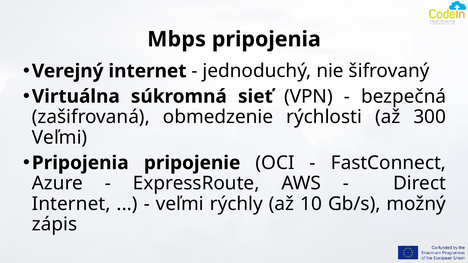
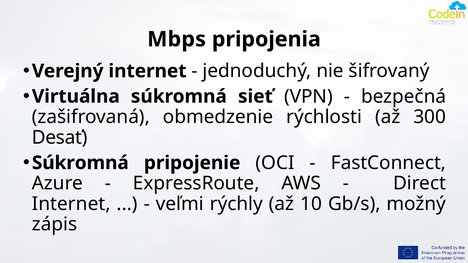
Veľmi: Veľmi -> Desať (60, 138)
Pripojenia: Pripojenia -> Súkromná (80, 163)
